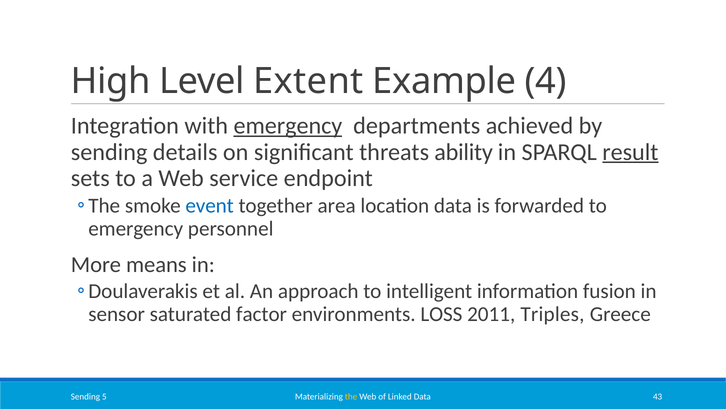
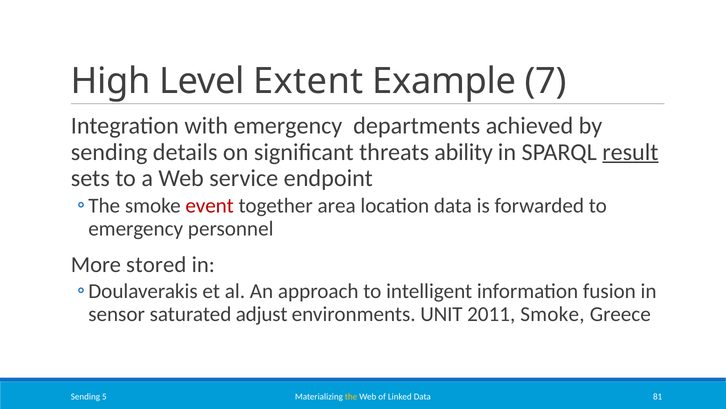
4: 4 -> 7 (546, 81)
emergency underline: present -> none (288, 126)
event colour: blue -> red (210, 206)
means: means -> stored (156, 264)
factor: factor -> adjust (262, 314)
LOSS: LOSS -> UNIT (441, 314)
2011 Triples: Triples -> Smoke (552, 314)
43: 43 -> 81 (658, 396)
